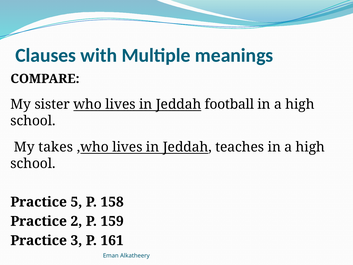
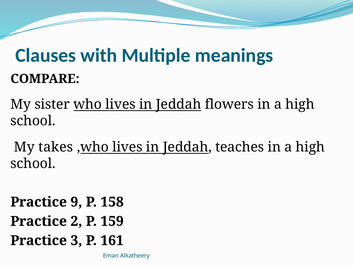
football: football -> flowers (229, 104)
5: 5 -> 9 (76, 202)
